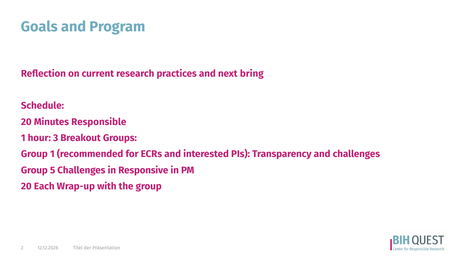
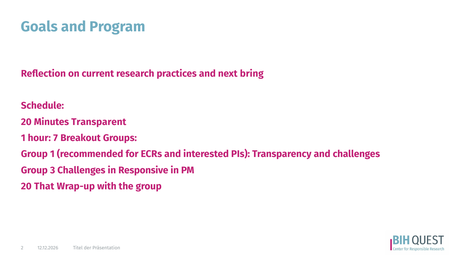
Responsible: Responsible -> Transparent (99, 122)
3: 3 -> 7 (56, 138)
5: 5 -> 3 (53, 170)
Each: Each -> That (44, 186)
